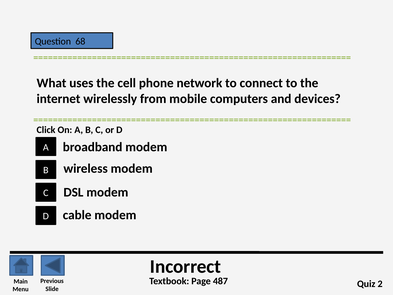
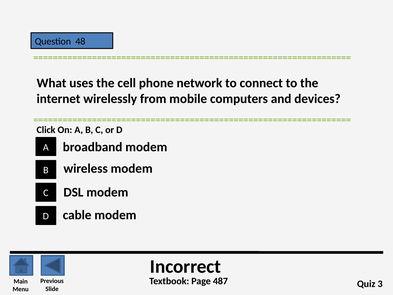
68: 68 -> 48 (80, 41)
2: 2 -> 3 (380, 284)
